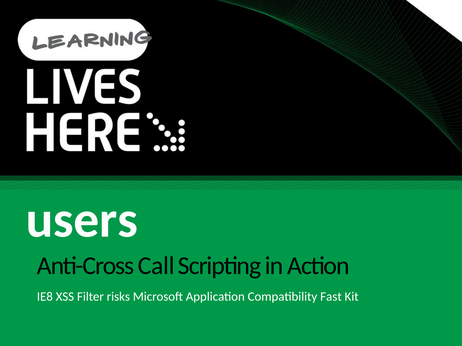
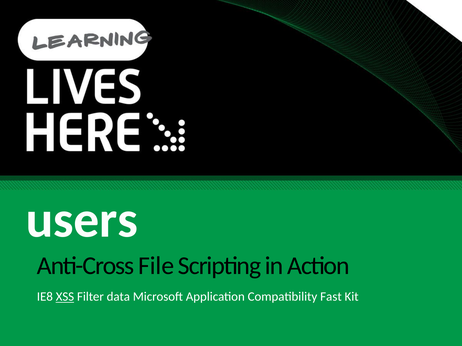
Call: Call -> File (156, 266)
XSS underline: none -> present (65, 297)
risks: risks -> data (118, 297)
